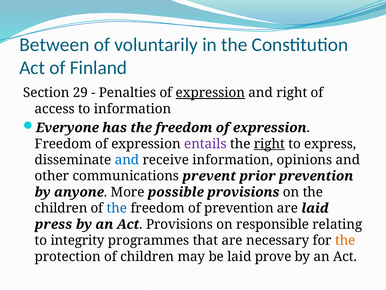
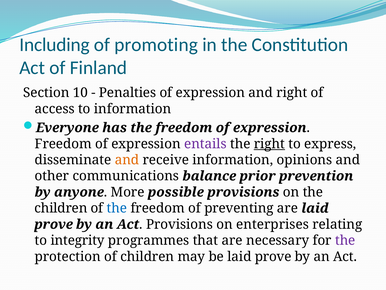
Between: Between -> Including (54, 45)
voluntarily: voluntarily -> promoting (156, 45)
29: 29 -> 10 (80, 93)
expression underline: present -> none (210, 93)
and colour: blue -> orange (127, 160)
prevent: prevent -> balance (209, 176)
of prevention: prevention -> preventing (239, 208)
press: press -> prove (54, 224)
responsible: responsible -> enterprises (273, 224)
the colour: orange -> purple (345, 240)
